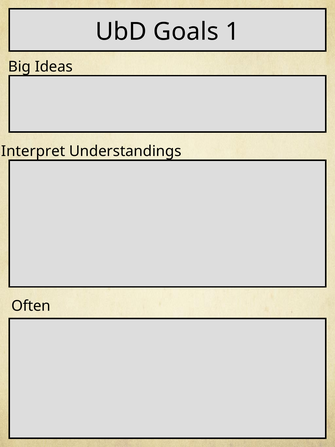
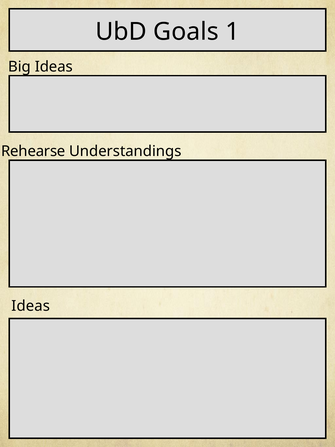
Interpret: Interpret -> Rehearse (33, 151)
Often: Often -> Ideas (31, 306)
